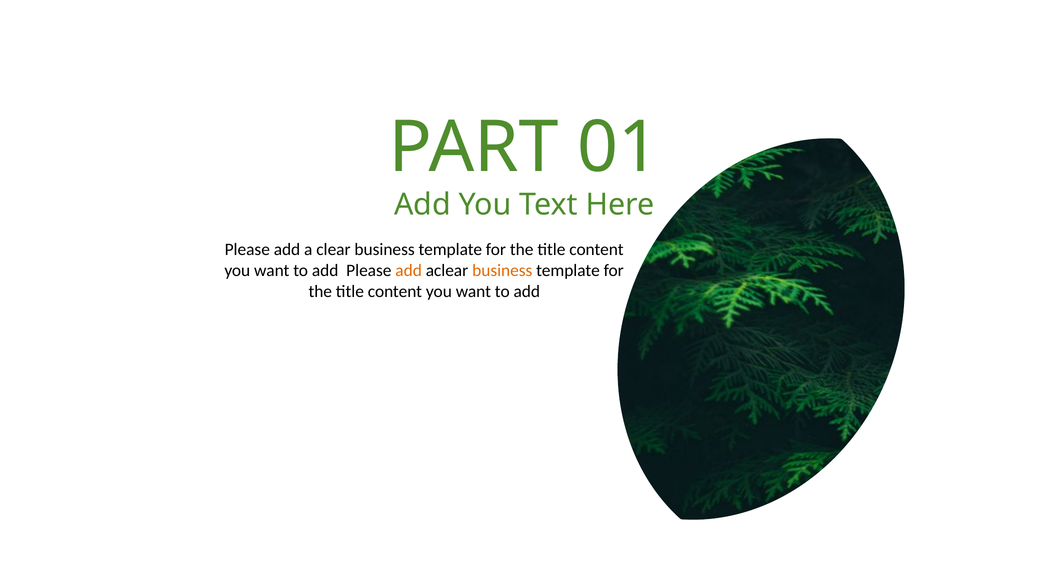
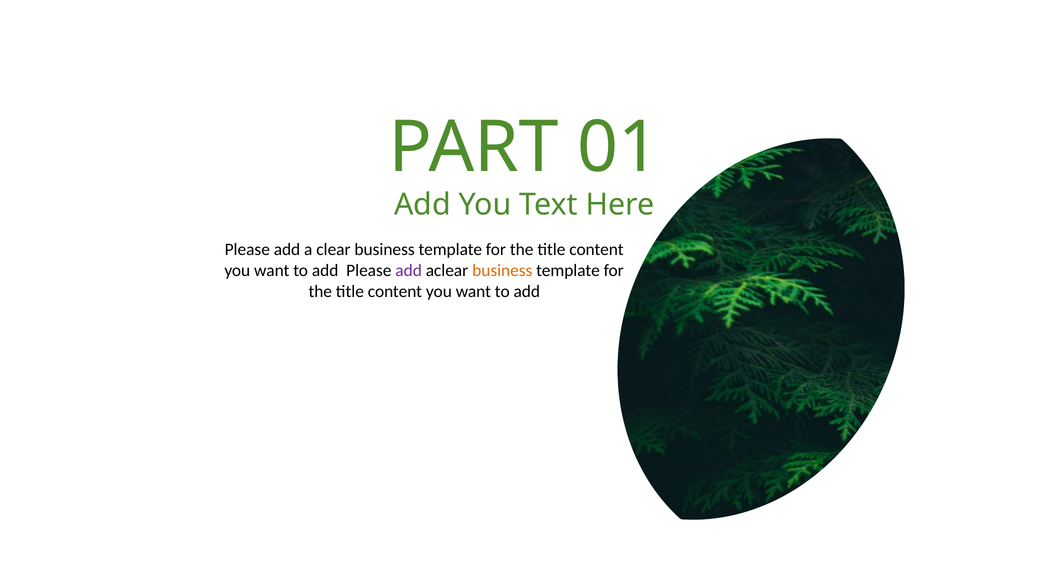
add colour: orange -> purple (409, 270)
